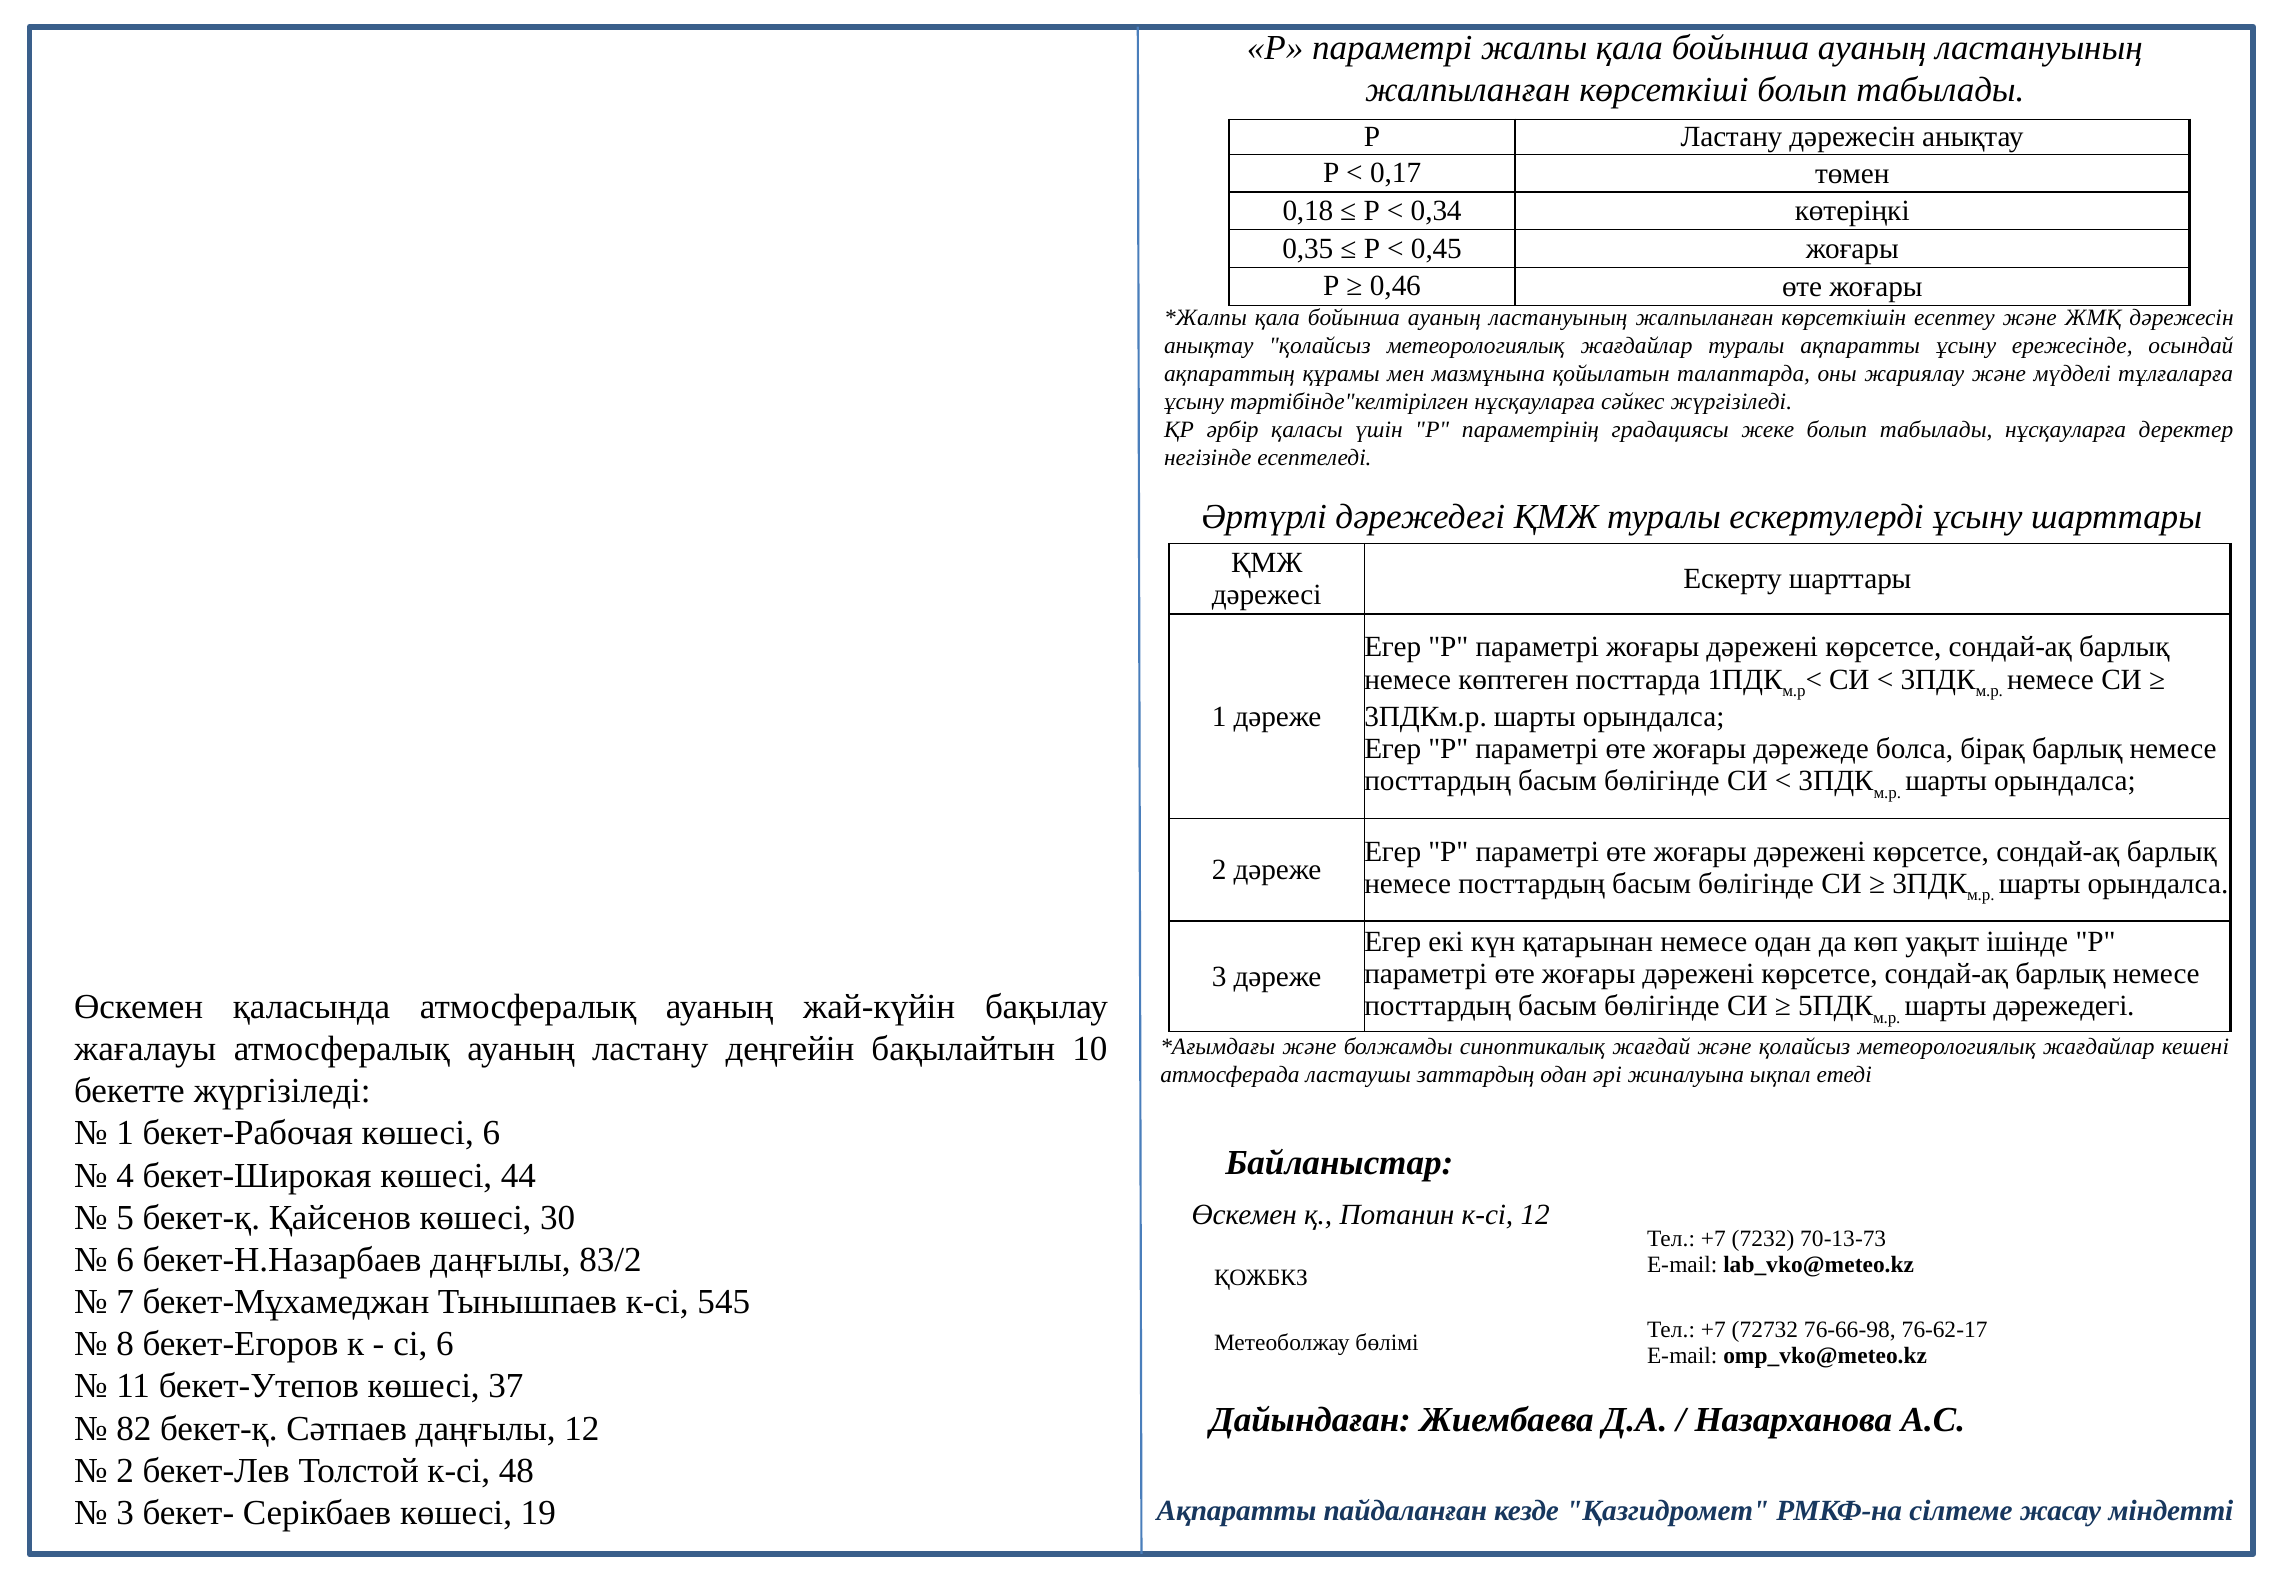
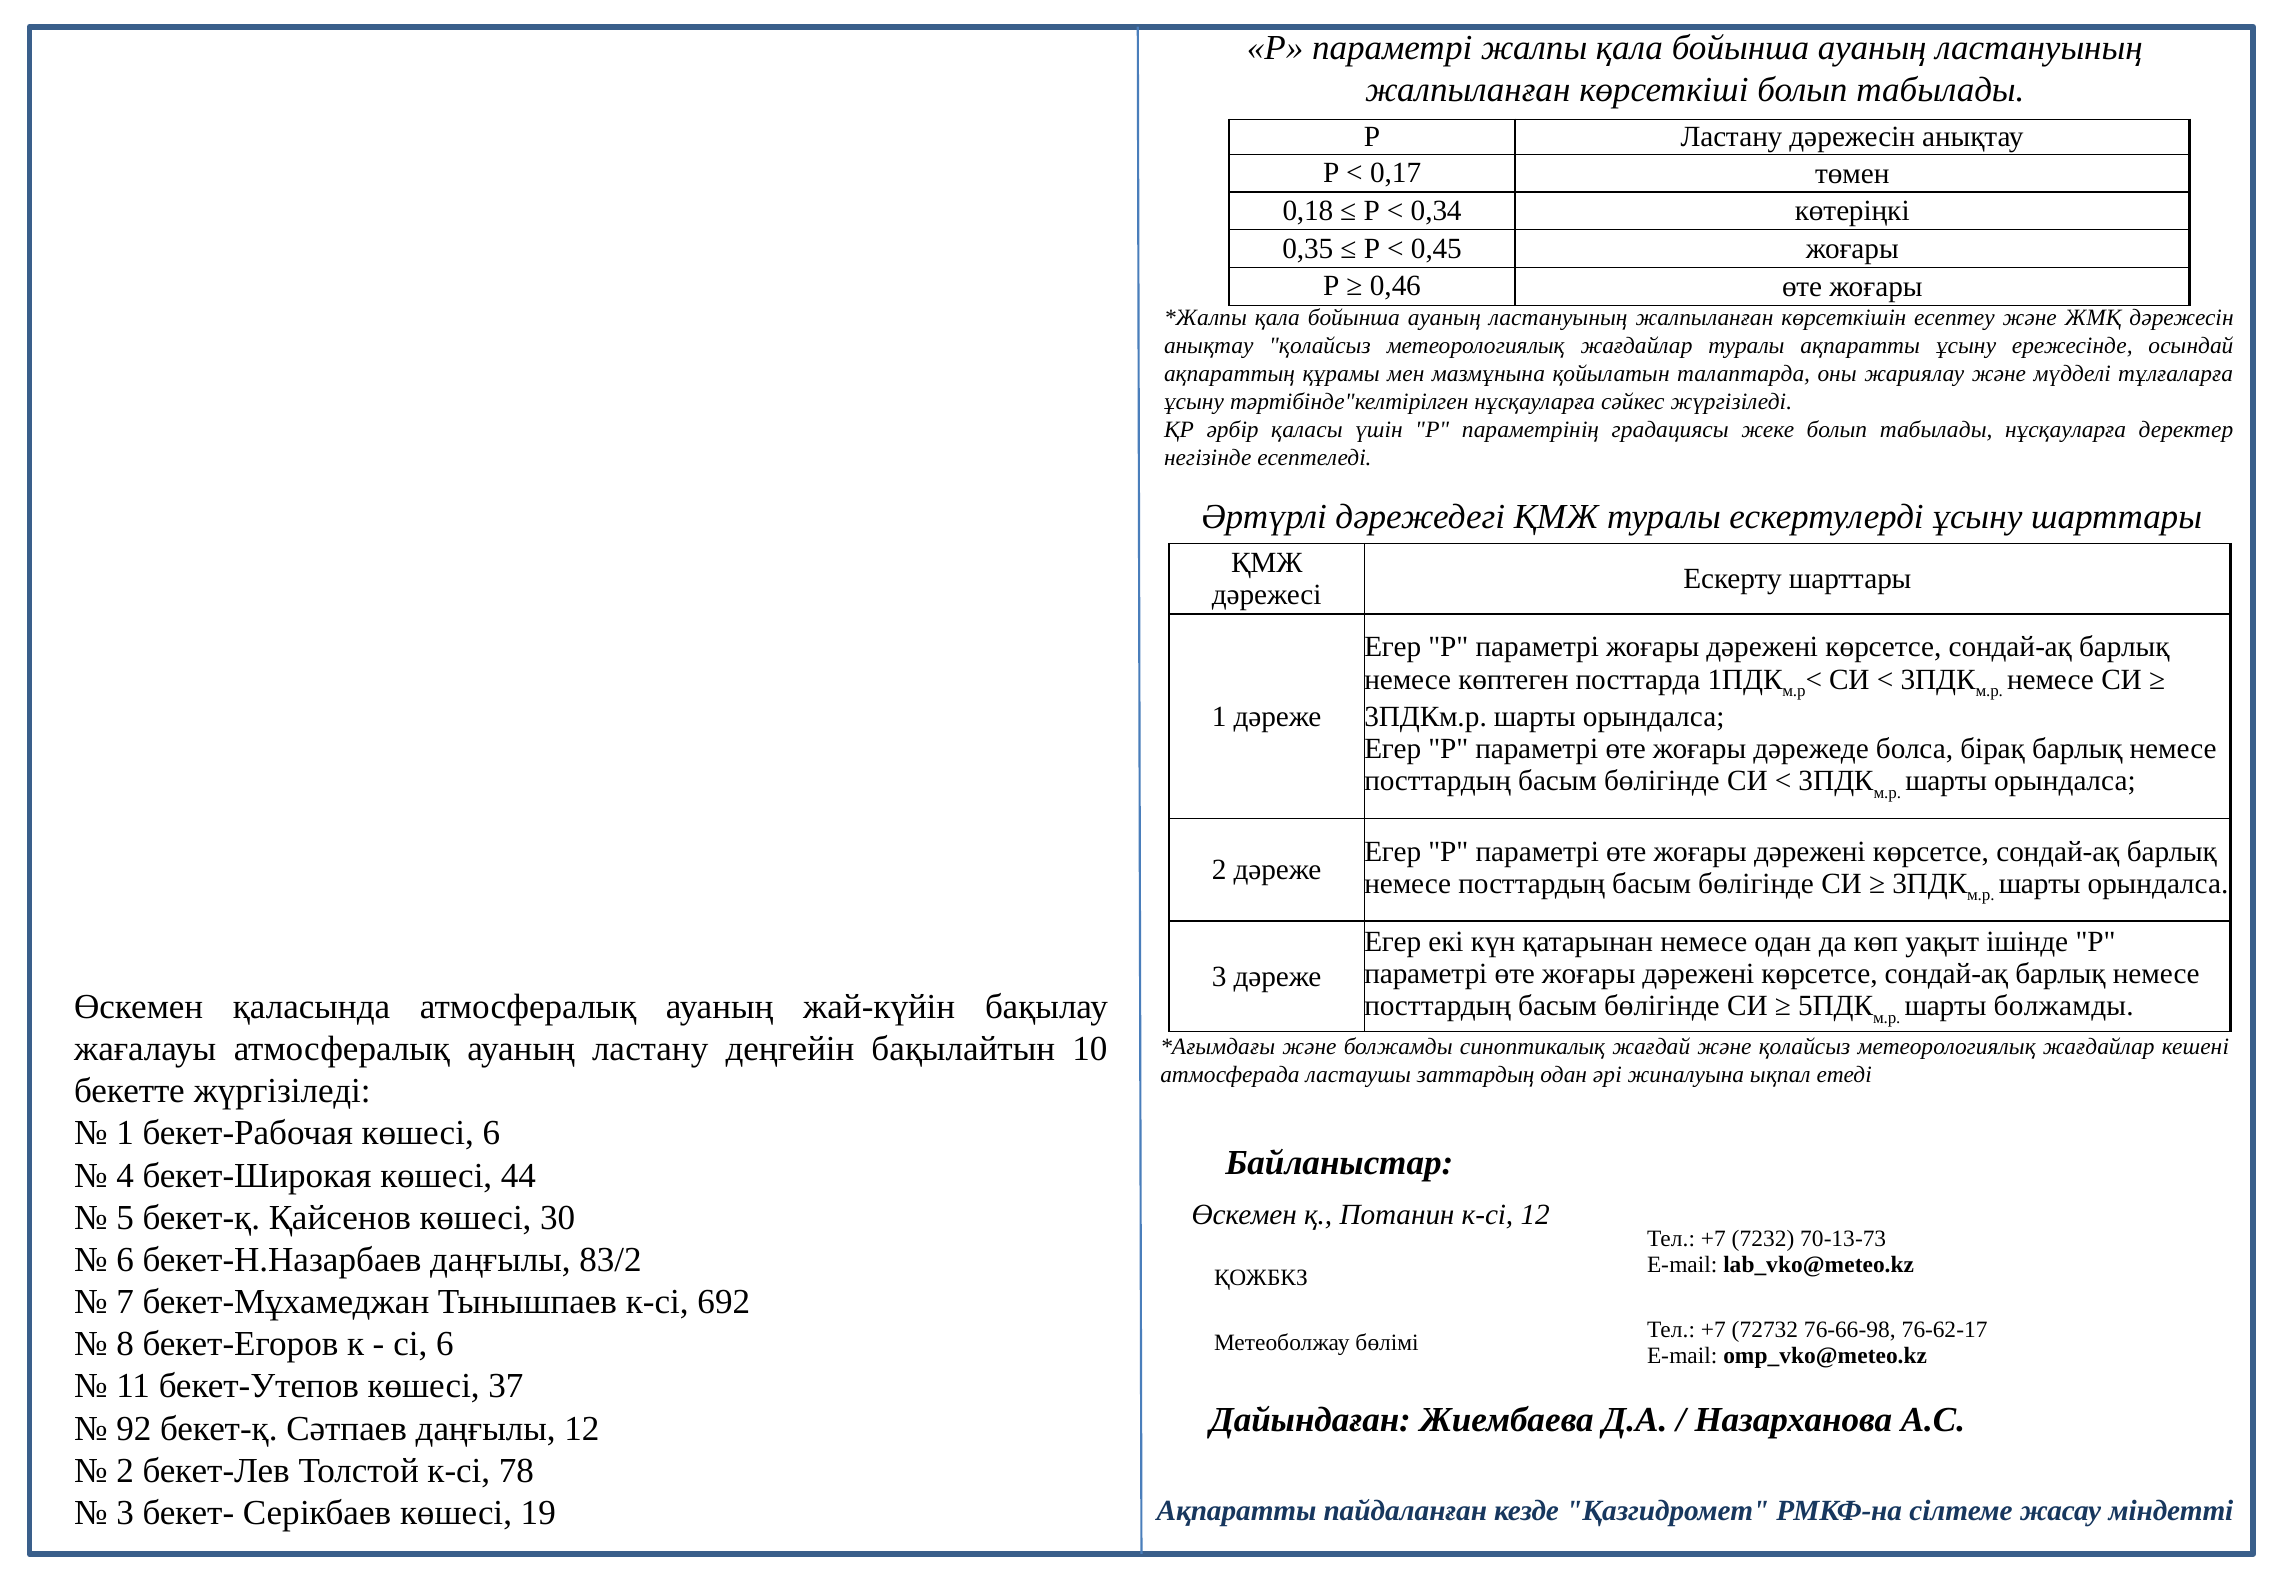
шарты дәрежедегі: дәрежедегі -> болжамды (2064, 1006)
545: 545 -> 692 (724, 1302)
82: 82 -> 92 (134, 1428)
48: 48 -> 78 (516, 1470)
